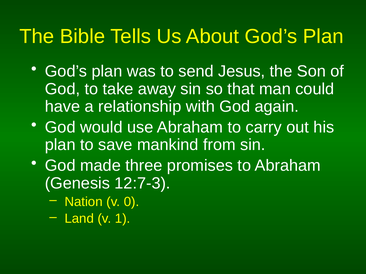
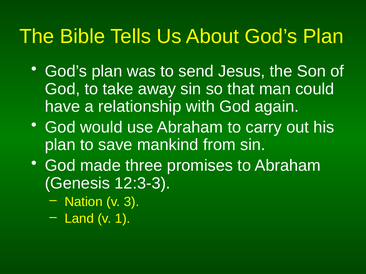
12:7-3: 12:7-3 -> 12:3-3 (142, 184)
0: 0 -> 3 (131, 202)
